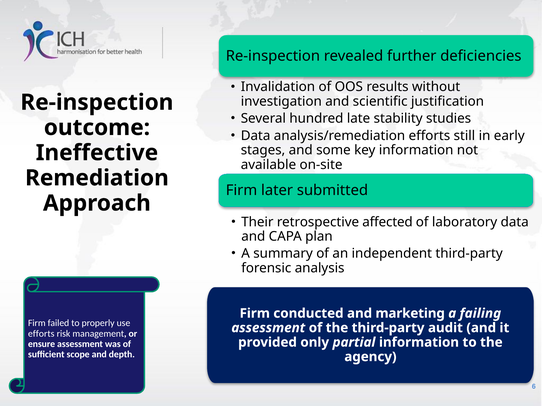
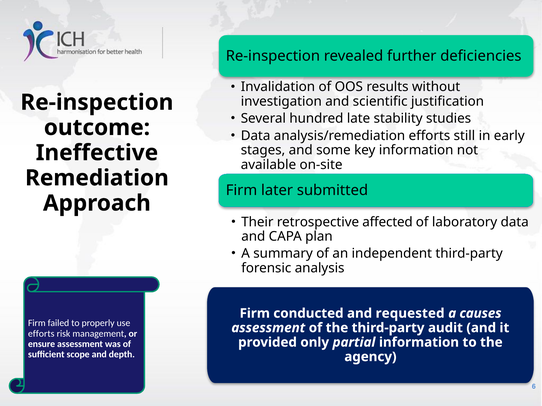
marketing: marketing -> requested (410, 314)
failing: failing -> causes (480, 314)
